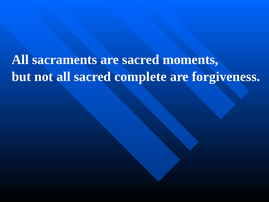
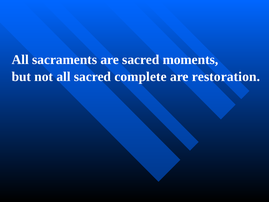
forgiveness: forgiveness -> restoration (226, 76)
